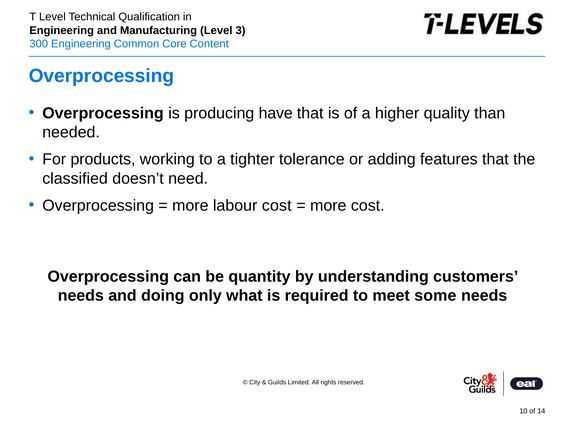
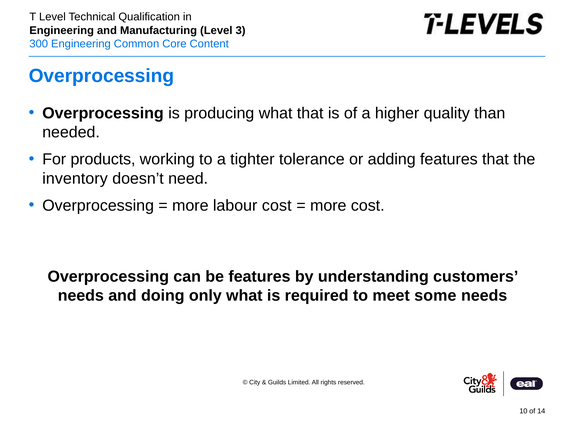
producing have: have -> what (276, 113)
classified: classified -> inventory (75, 179)
be quantity: quantity -> features (259, 277)
